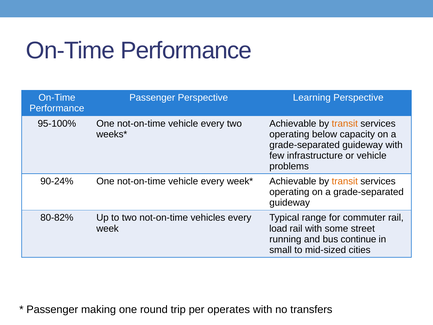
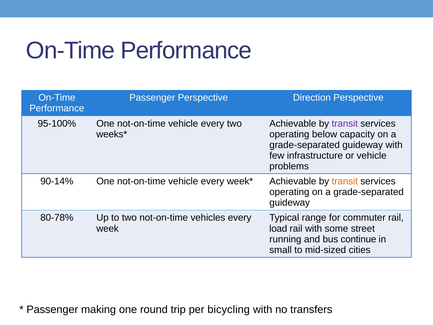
Learning: Learning -> Direction (312, 98)
transit colour: orange -> purple (345, 123)
90-24%: 90-24% -> 90-14% (57, 181)
80-82%: 80-82% -> 80-78% (57, 218)
operates: operates -> bicycling (229, 309)
